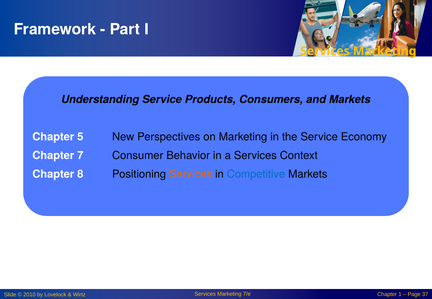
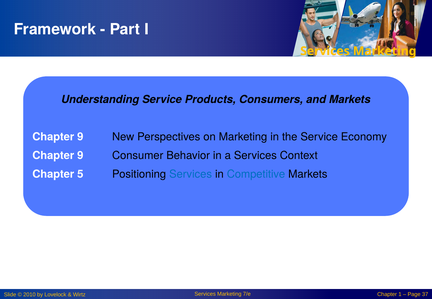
5: 5 -> 9 (80, 137)
7: 7 -> 9 (80, 156)
8: 8 -> 5 (80, 174)
Services colour: orange -> blue (191, 174)
